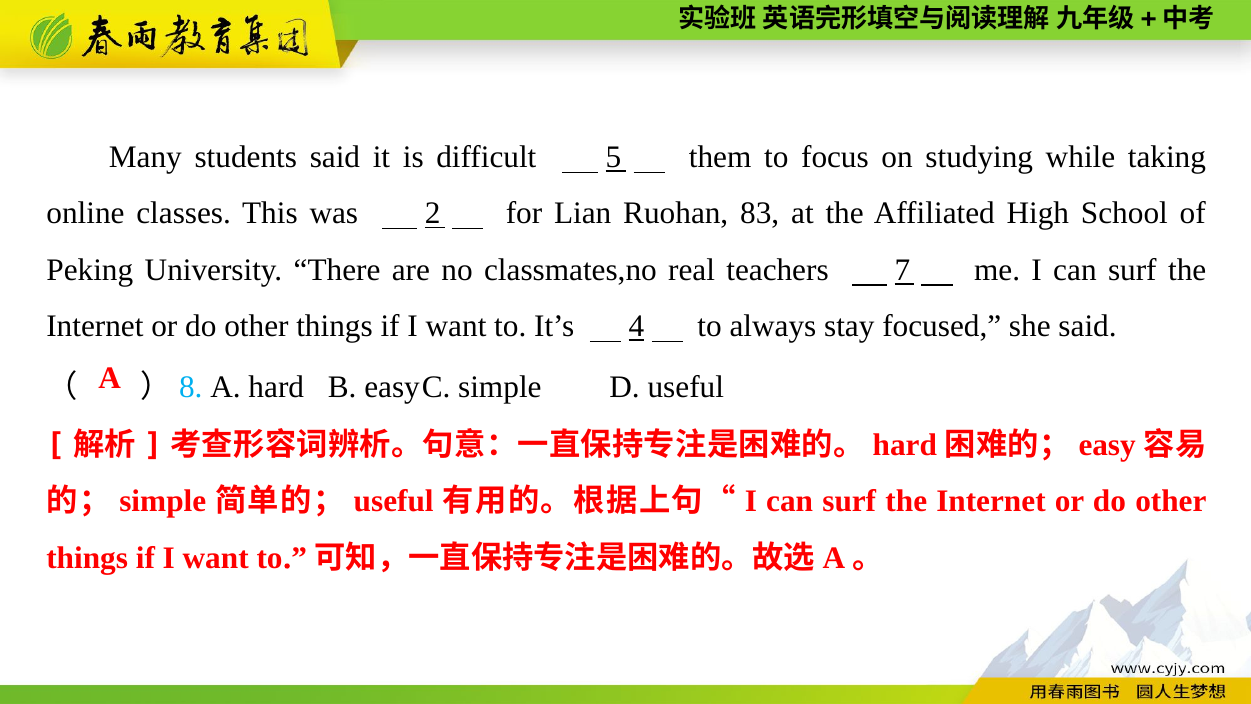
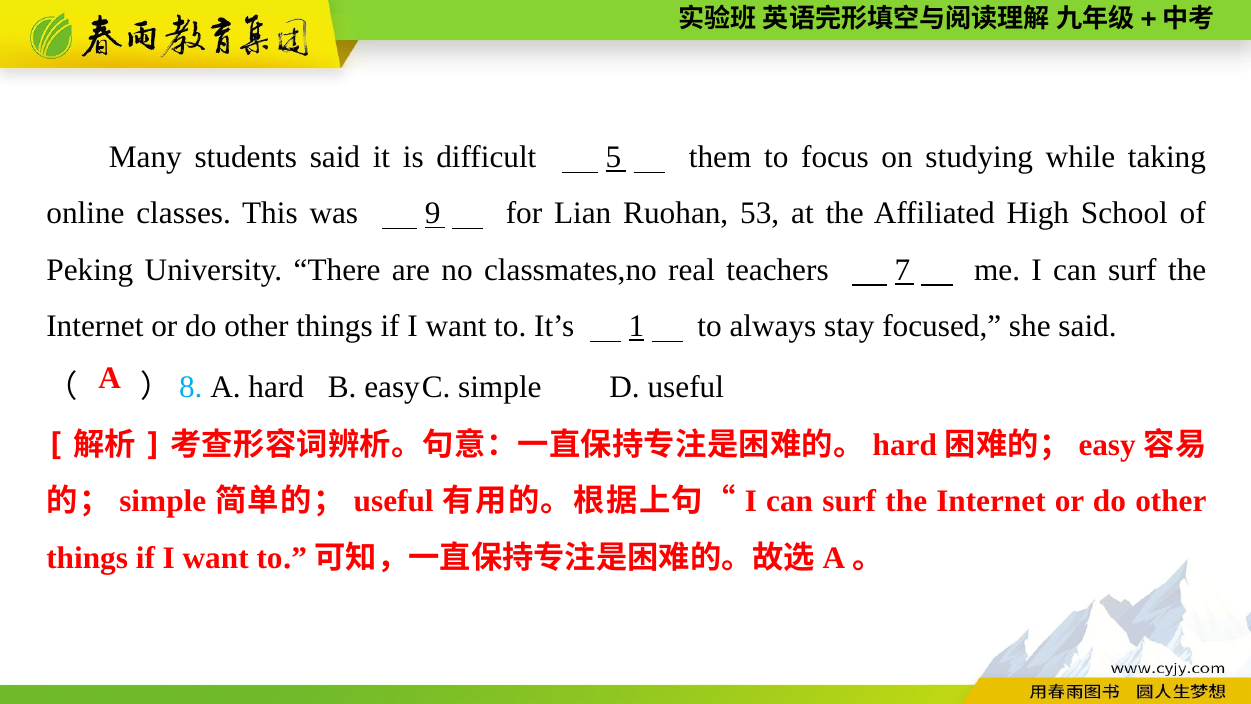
2: 2 -> 9 (433, 214)
83: 83 -> 53 (760, 214)
4: 4 -> 1 (637, 326)
